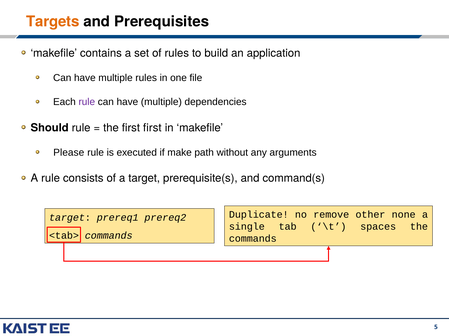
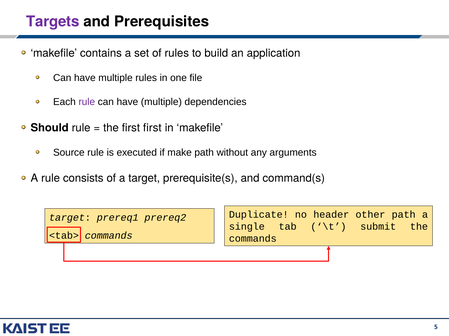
Targets colour: orange -> purple (53, 22)
Please: Please -> Source (69, 153)
remove: remove -> header (331, 215)
other none: none -> path (404, 215)
spaces: spaces -> submit (378, 227)
